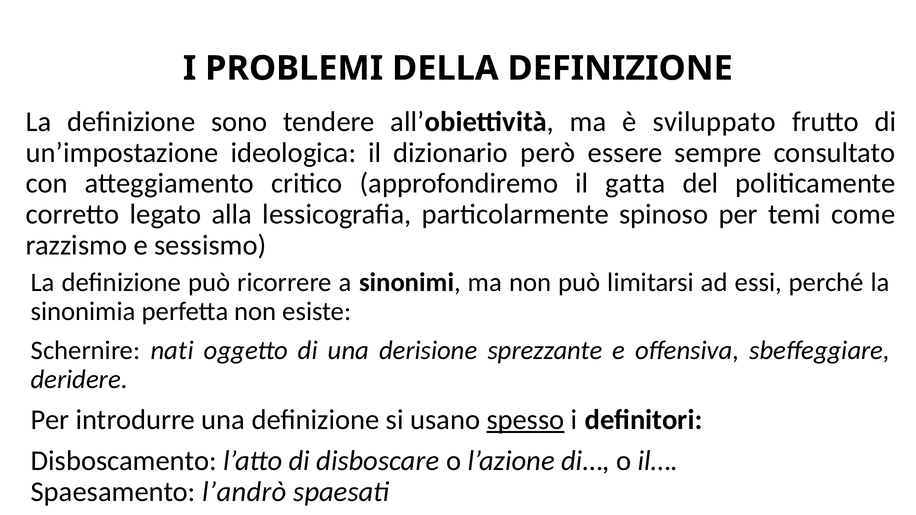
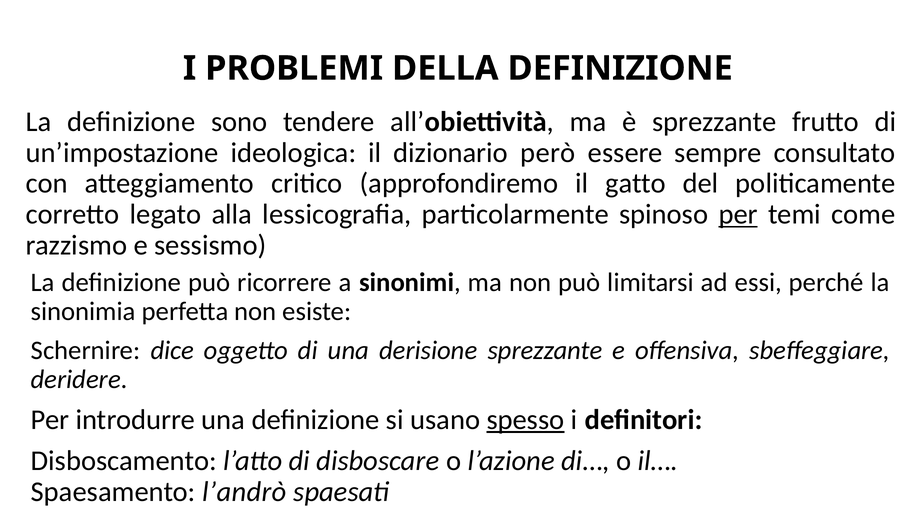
è sviluppato: sviluppato -> sprezzante (714, 122)
gatta: gatta -> gatto (636, 184)
per underline: none -> present (738, 214)
nati: nati -> dice (172, 351)
